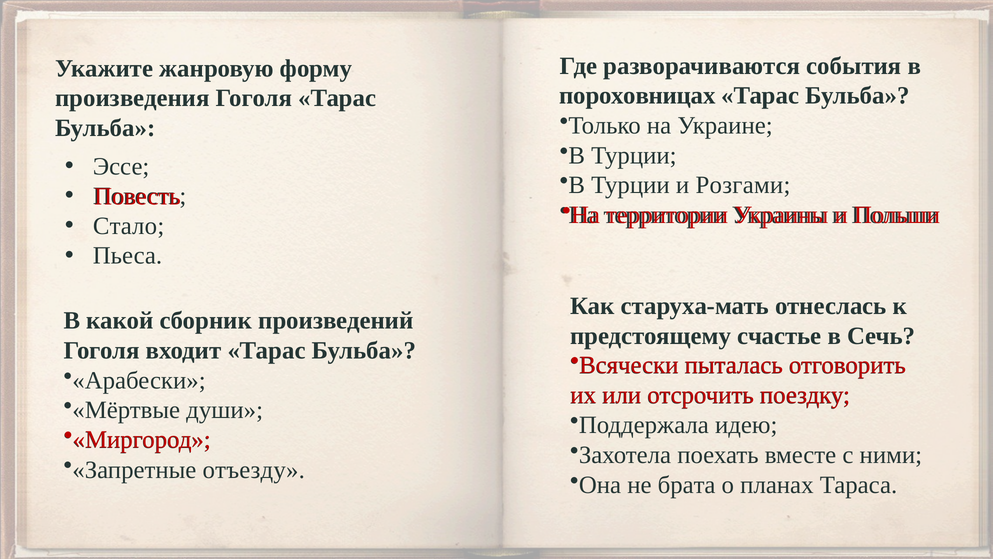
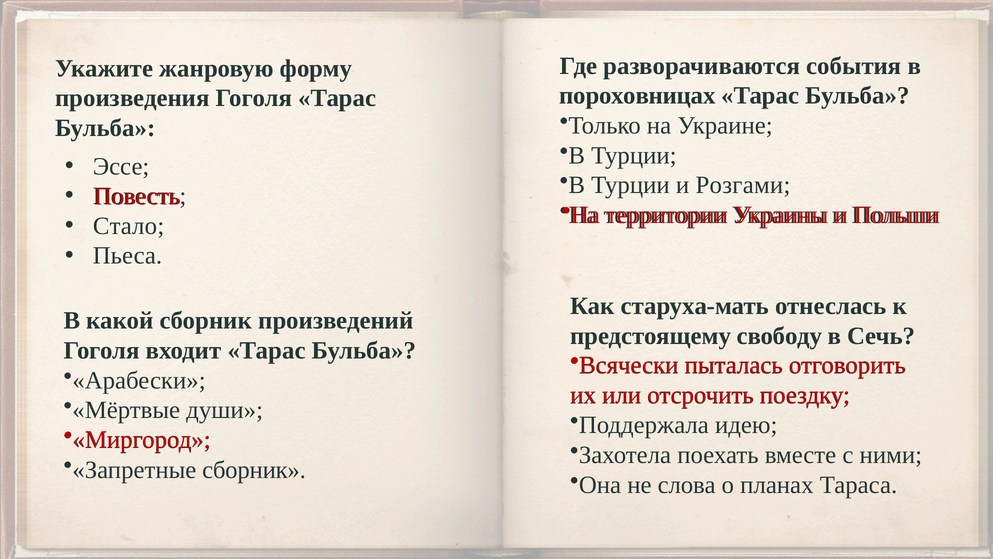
счастье: счастье -> свободу (779, 336)
отъезду: отъезду -> сборник (254, 469)
брата: брата -> слова (687, 485)
